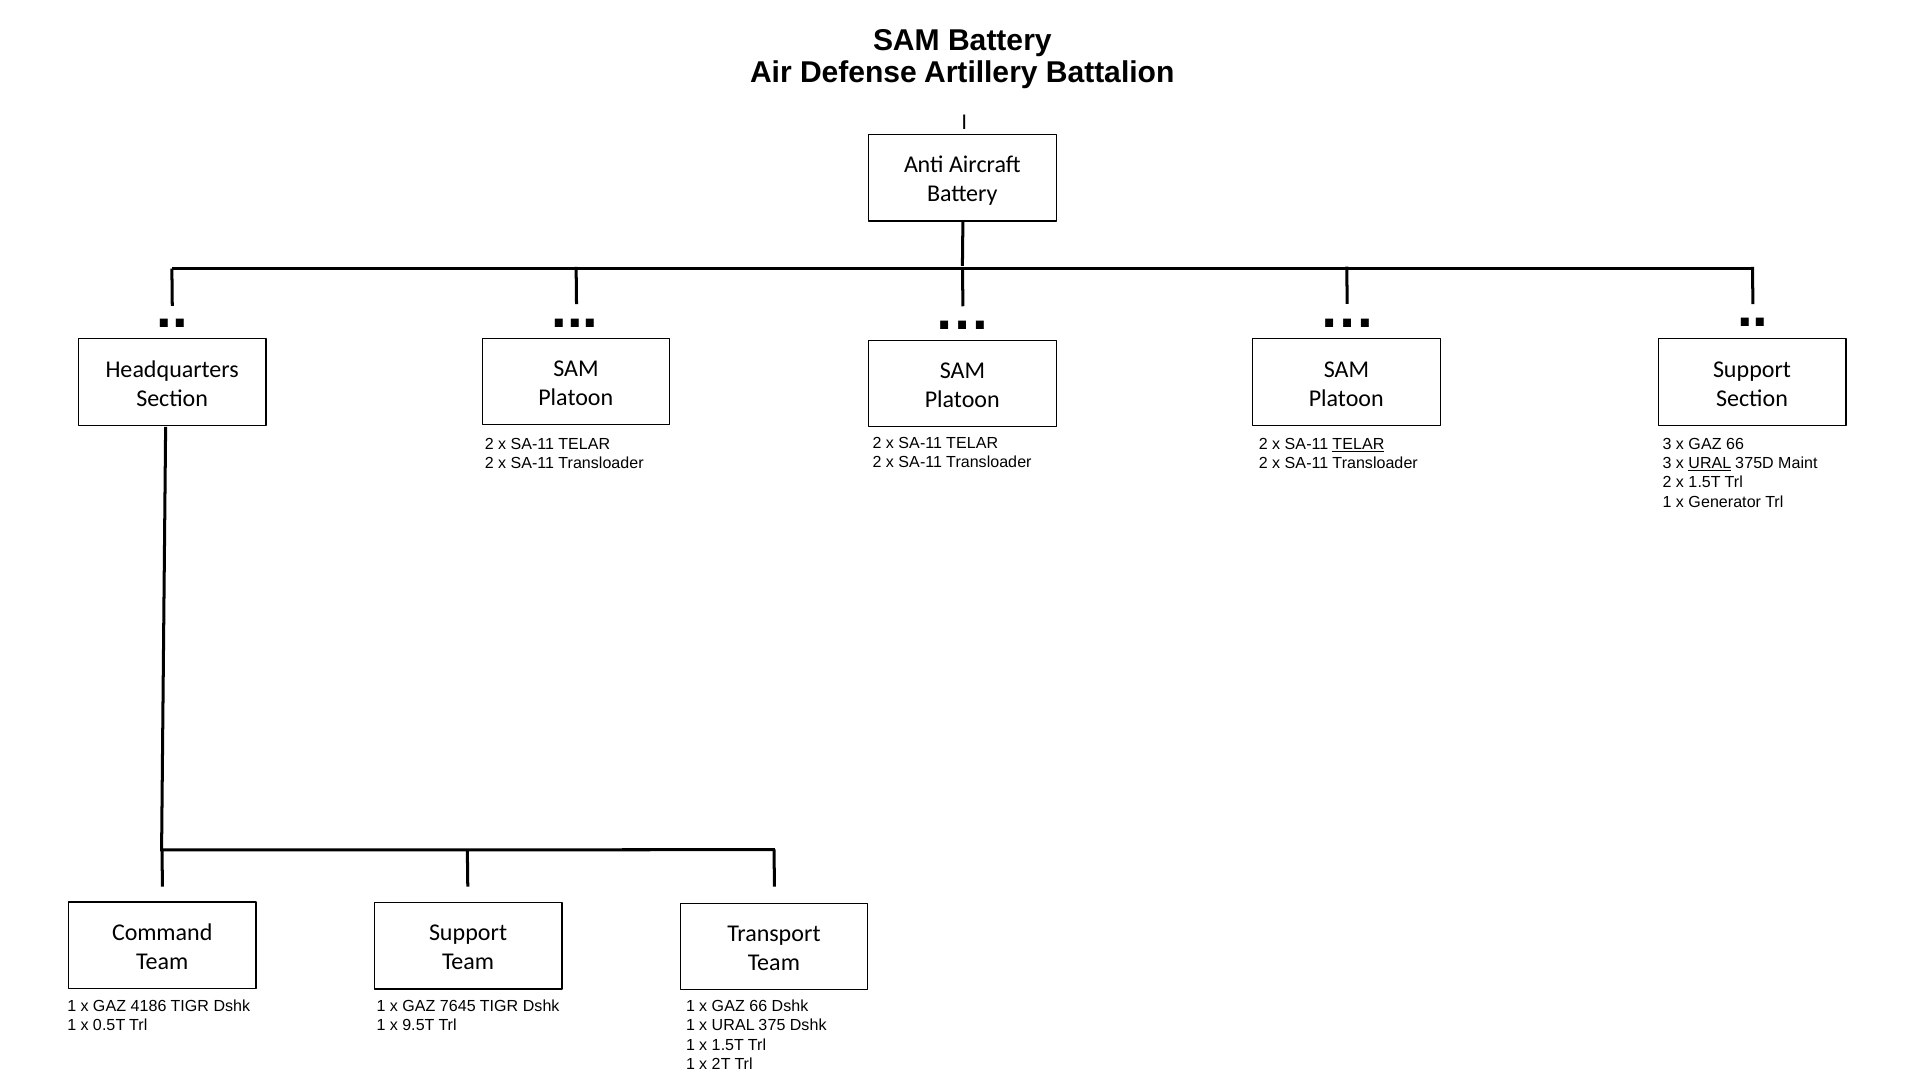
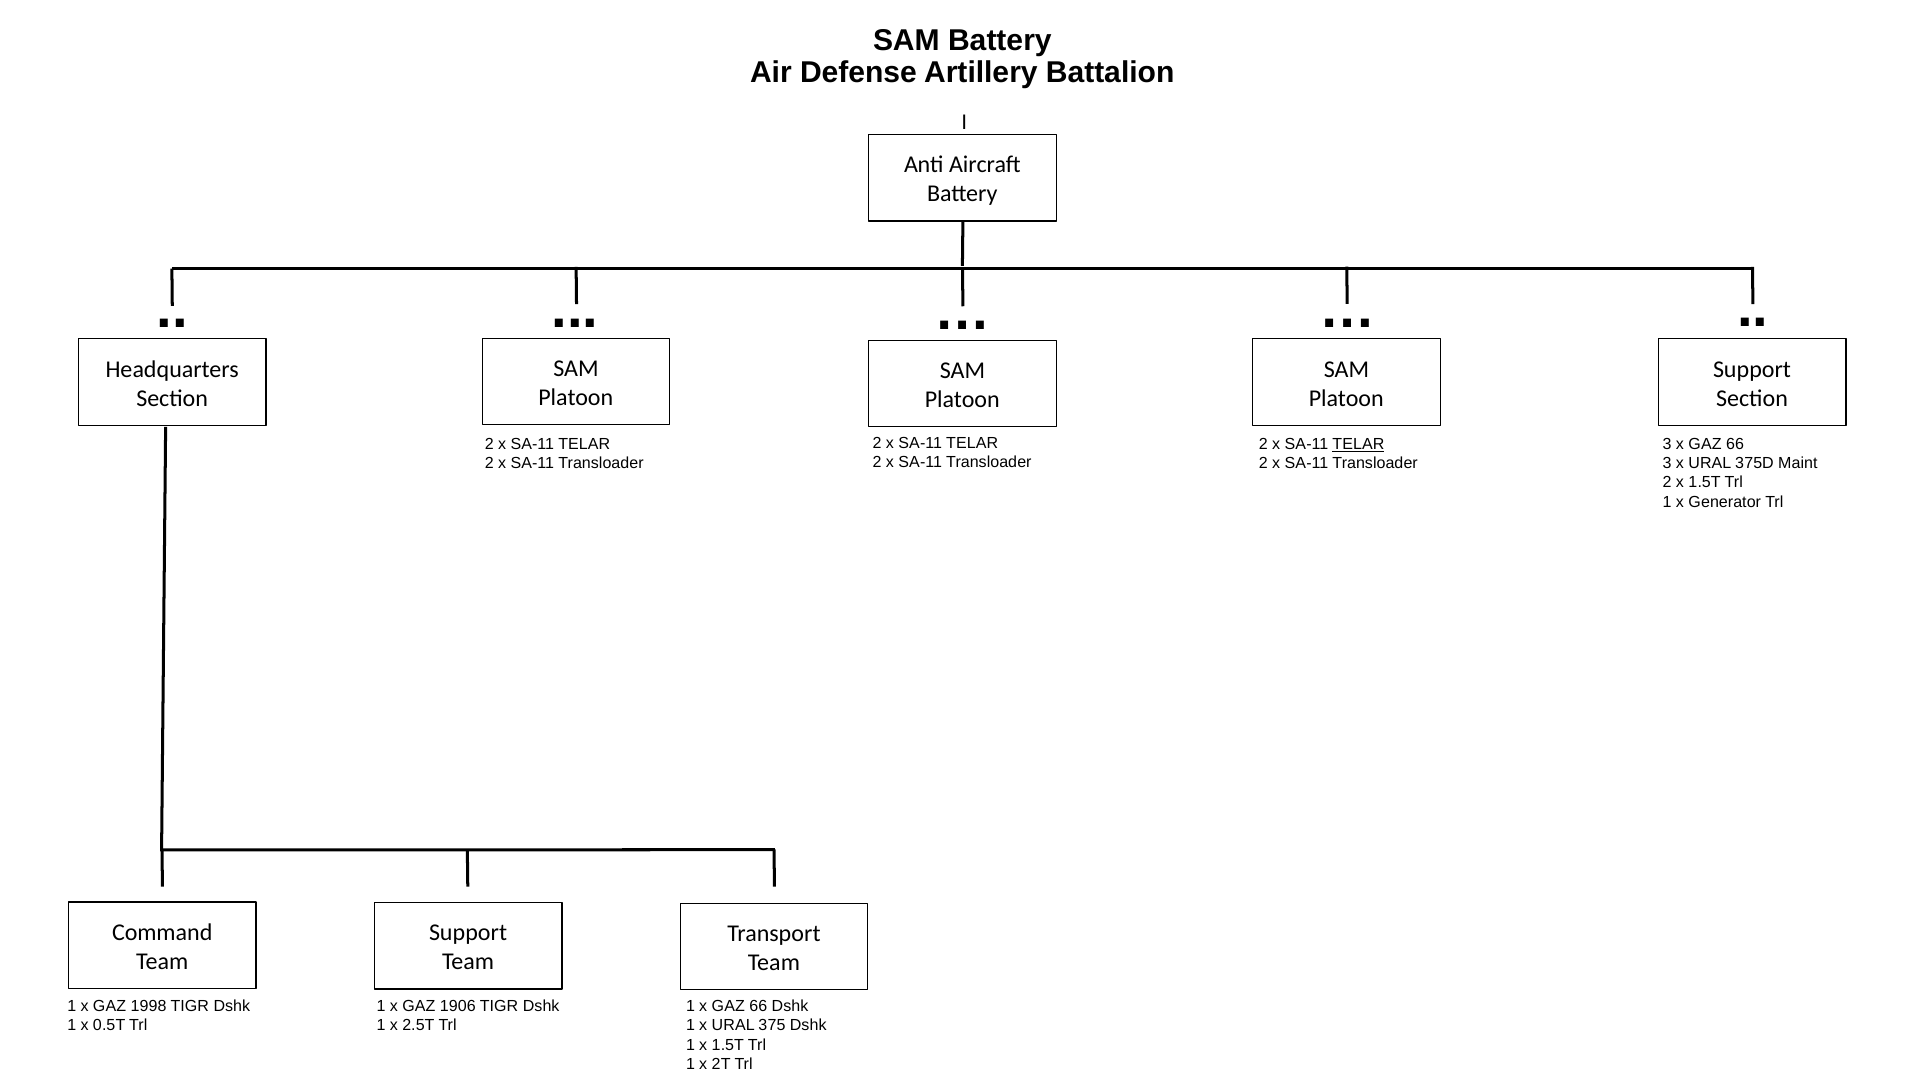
URAL underline: present -> none (1710, 463)
4186: 4186 -> 1998 (149, 1006)
7645: 7645 -> 1906 (458, 1006)
9.5T: 9.5T -> 2.5T (418, 1026)
